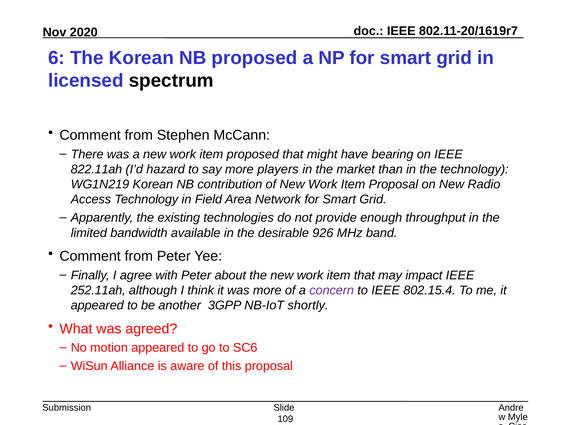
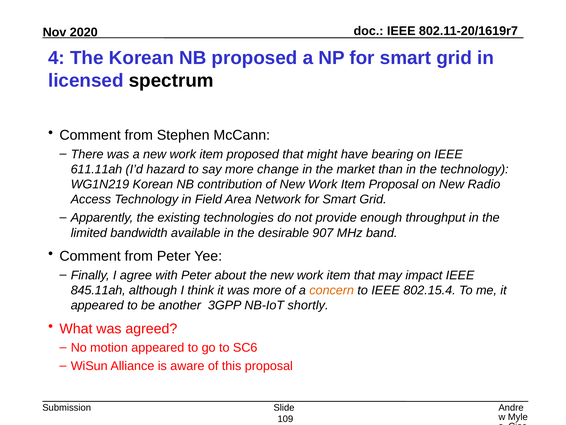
6: 6 -> 4 (57, 58)
822.11ah: 822.11ah -> 611.11ah (96, 169)
players: players -> change (278, 169)
926: 926 -> 907 (323, 233)
252.11ah: 252.11ah -> 845.11ah (98, 290)
concern colour: purple -> orange (332, 290)
